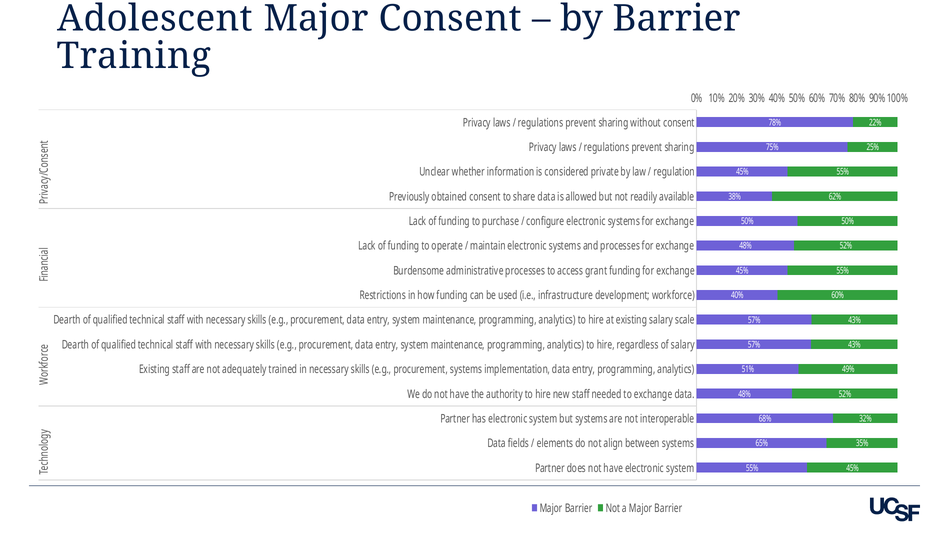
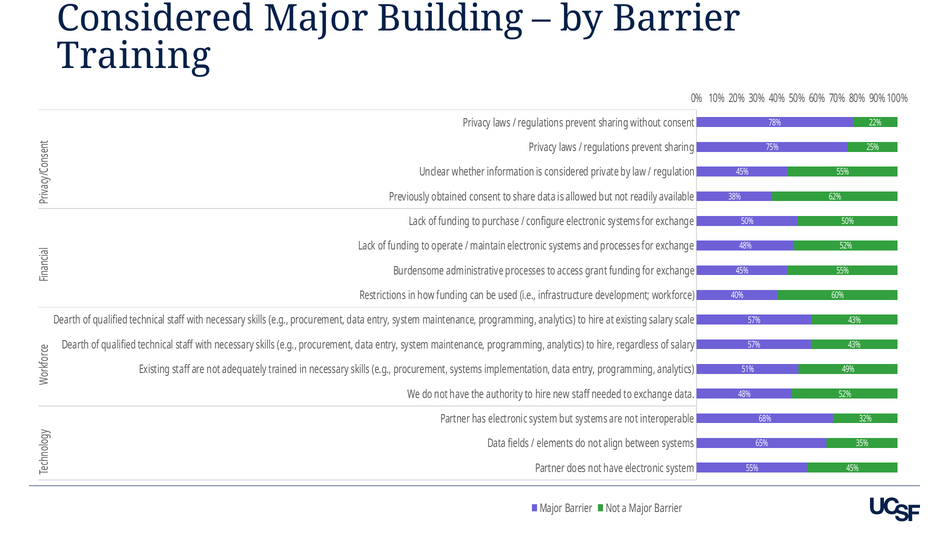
Adolescent: Adolescent -> Considered (155, 18)
Major Consent: Consent -> Building (451, 18)
